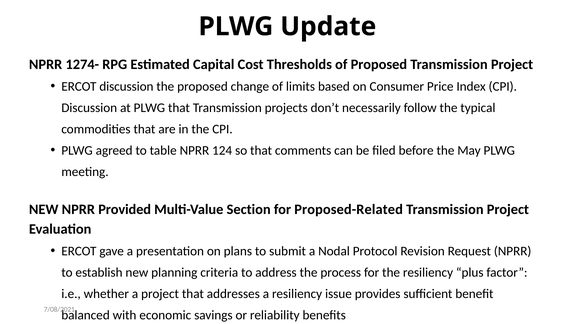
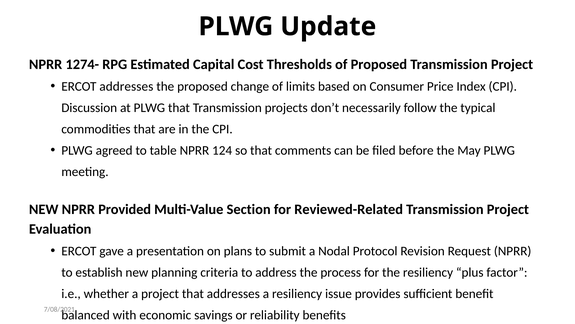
ERCOT discussion: discussion -> addresses (126, 86)
Proposed-Related: Proposed-Related -> Reviewed-Related (349, 209)
